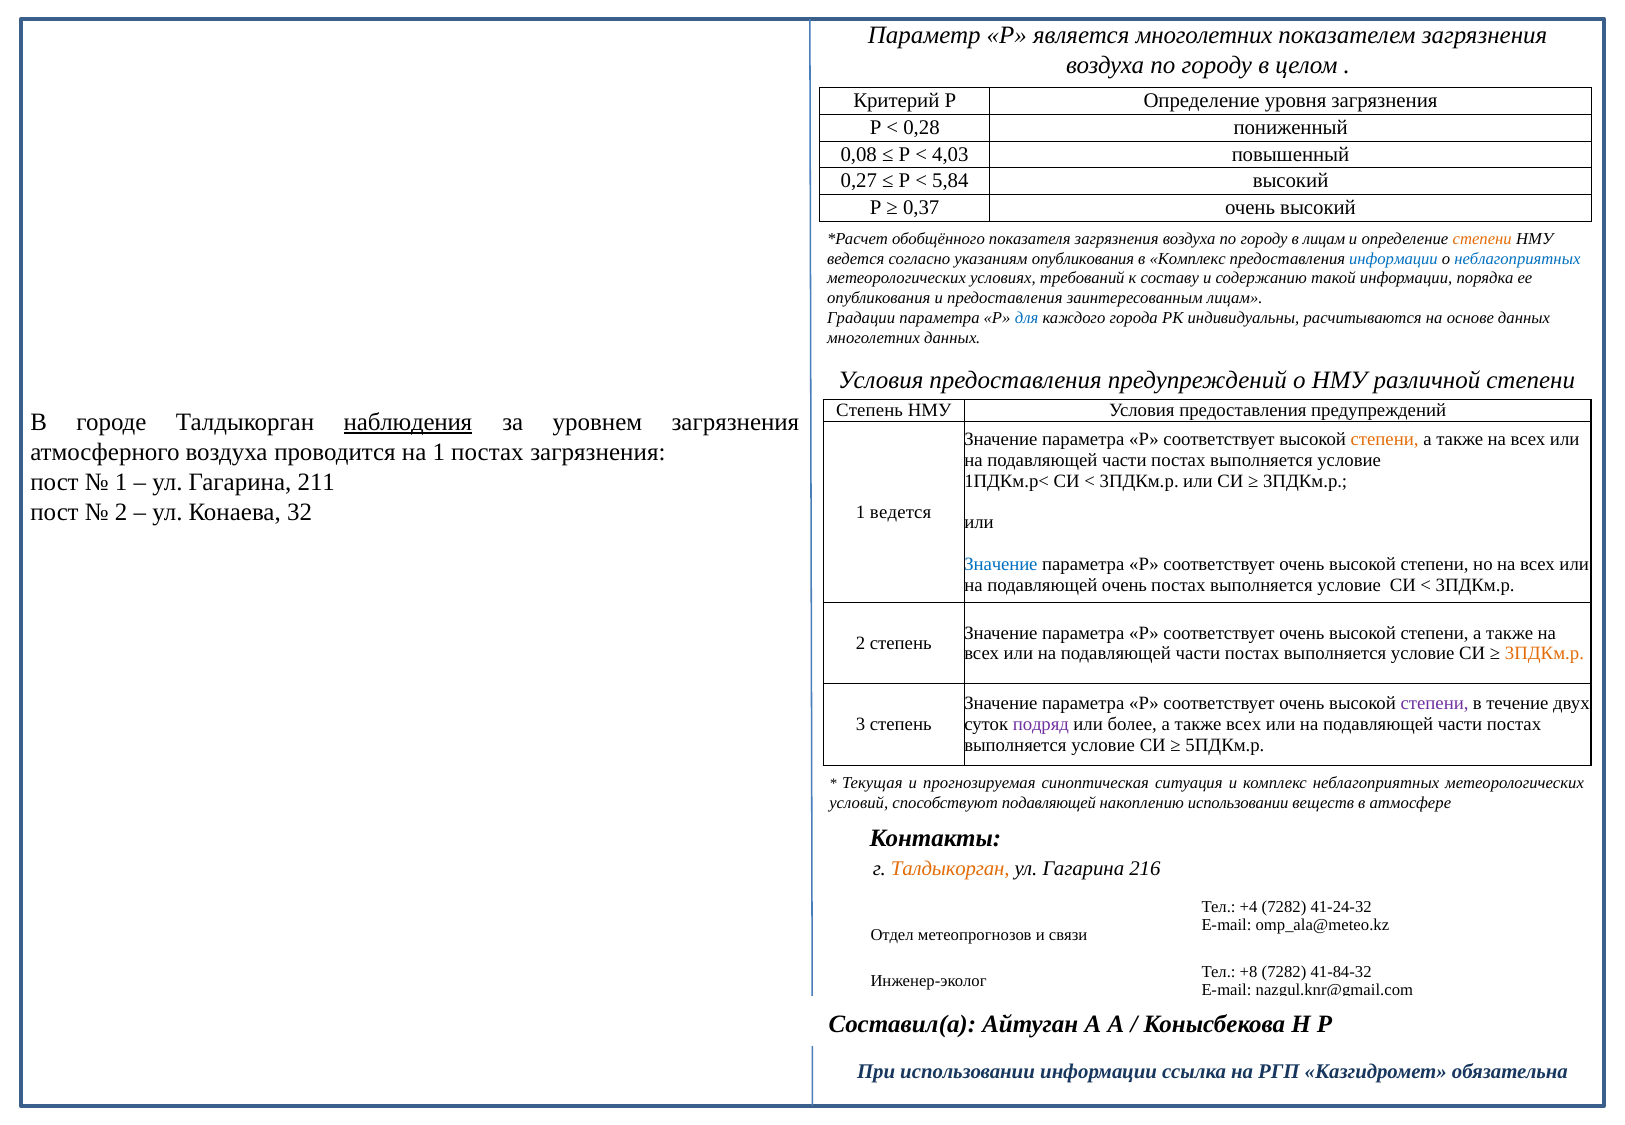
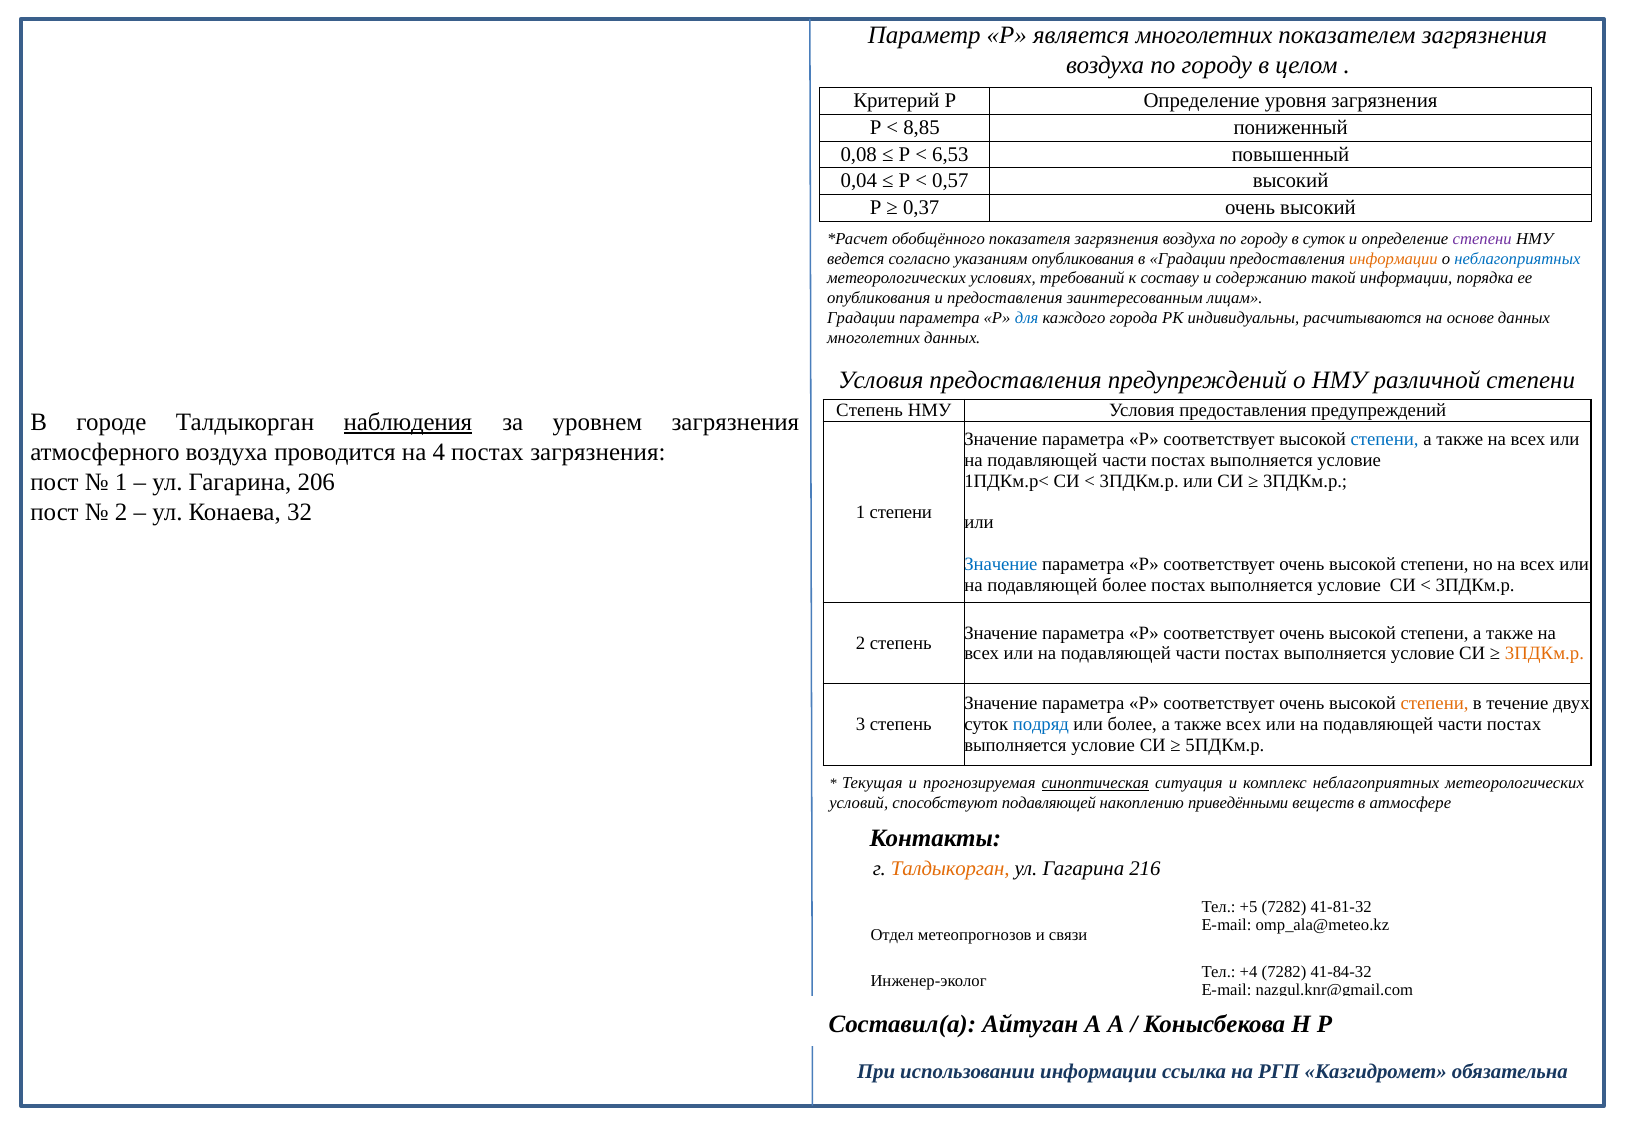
0,28: 0,28 -> 8,85 (921, 127)
4,03: 4,03 -> 6,53 (950, 154)
0,27: 0,27 -> 0,04 (859, 181)
5,84: 5,84 -> 0,57 (950, 181)
в лицам: лицам -> суток (1324, 239)
степени colour: orange -> purple (1482, 239)
в Комплекс: Комплекс -> Градации (1188, 259)
информации colour: blue -> orange (1393, 259)
степени colour: orange -> blue (1385, 440)
на 1: 1 -> 4 (439, 452)
211: 211 -> 206 (316, 482)
1 ведется: ведется -> степени (901, 512)
подавляющей очень: очень -> более (1124, 585)
степени colour: purple -> orange (1435, 704)
подряд colour: purple -> blue (1041, 725)
синоптическая underline: none -> present (1095, 783)
накоплению использовании: использовании -> приведёнными (1238, 803)
+4: +4 -> +5 (1249, 907)
41-24-32: 41-24-32 -> 41-81-32 (1341, 907)
+8: +8 -> +4 (1249, 972)
